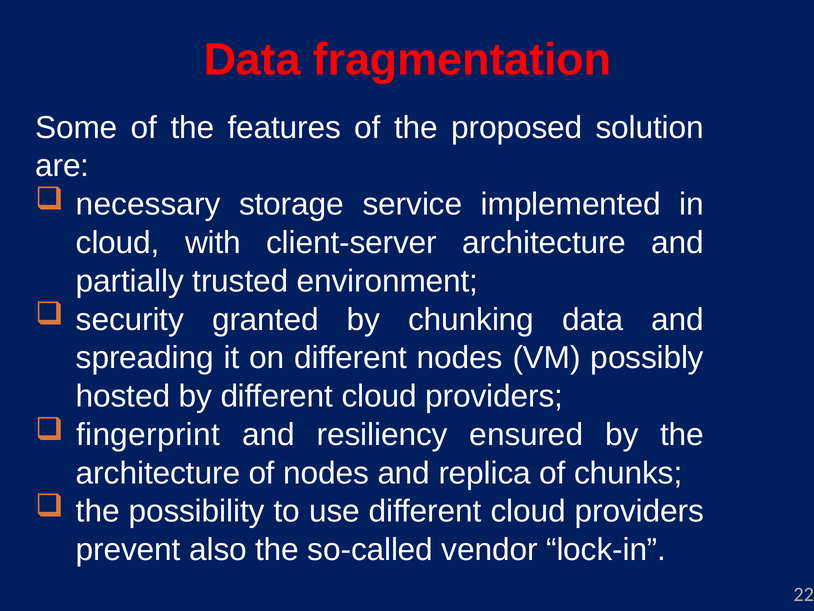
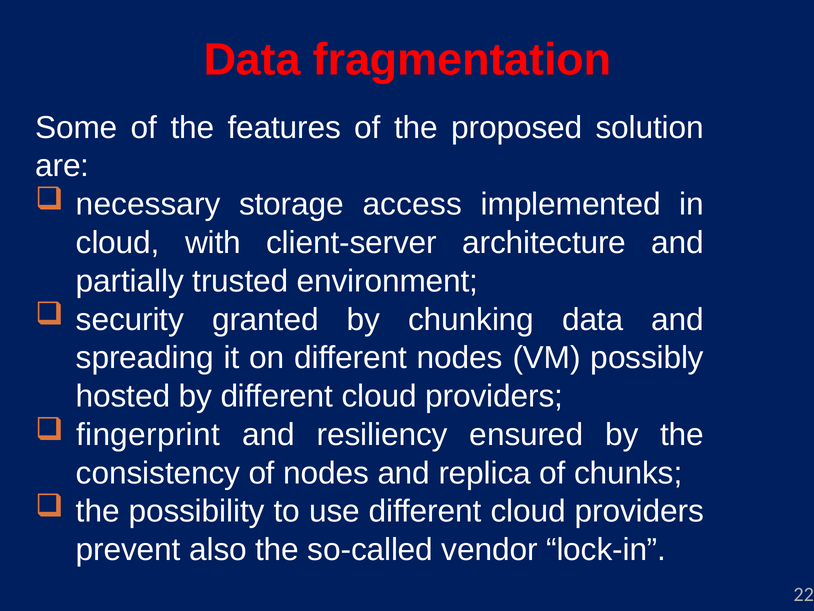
service: service -> access (412, 204)
architecture: architecture -> consistency (158, 473)
